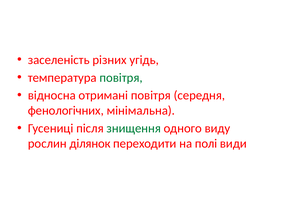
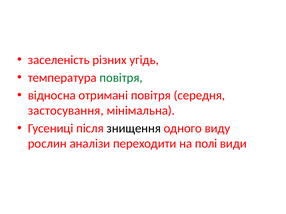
фенологічних: фенологічних -> застосування (66, 111)
знищення colour: green -> black (134, 129)
ділянок: ділянок -> аналізи (90, 144)
